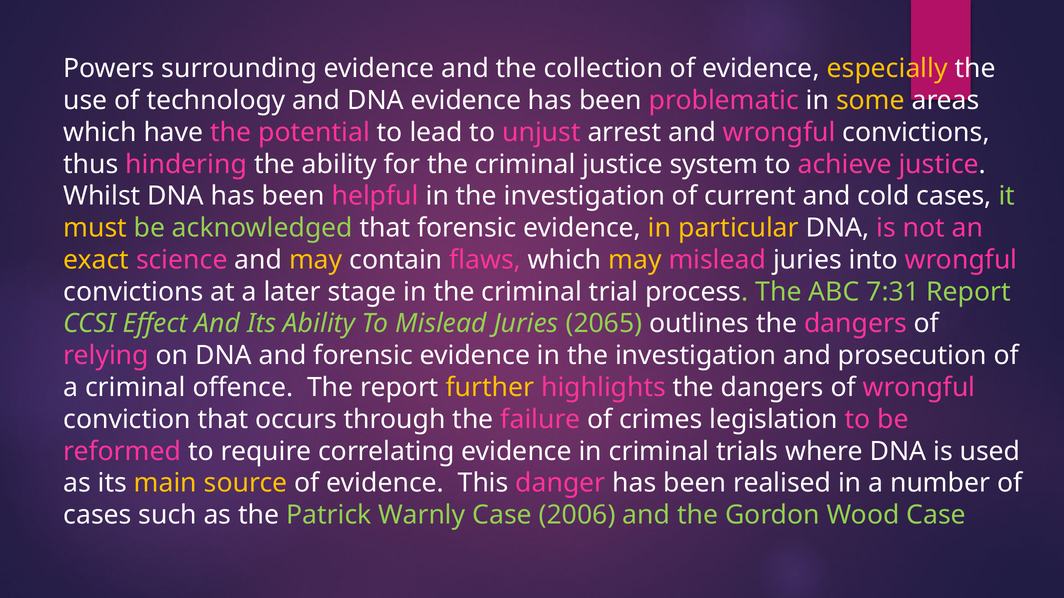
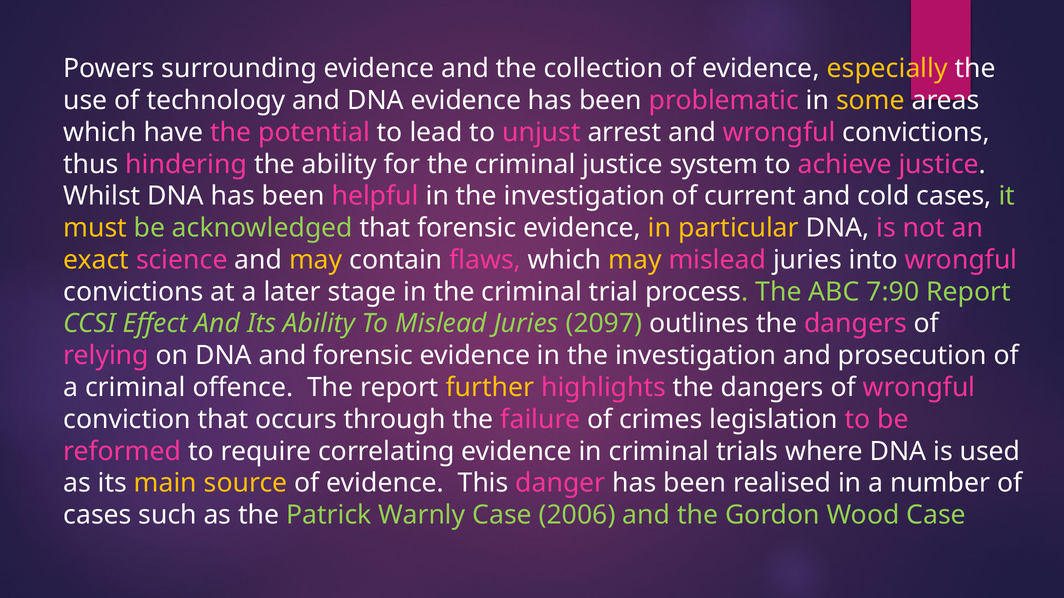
7:31: 7:31 -> 7:90 (893, 292)
2065: 2065 -> 2097 (604, 324)
